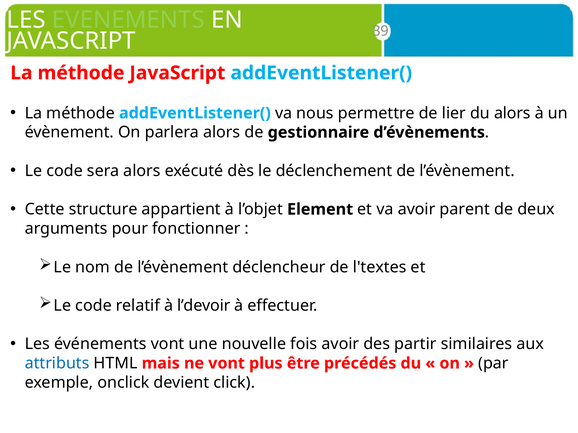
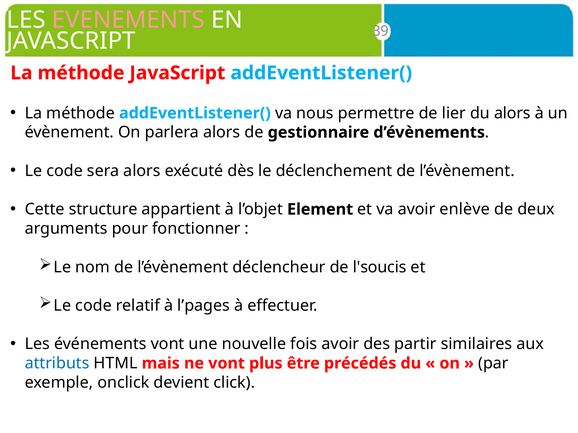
EVENEMENTS colour: light green -> pink (128, 20)
parent: parent -> enlève (465, 210)
l'textes: l'textes -> l'soucis (380, 267)
l’devoir: l’devoir -> l’pages (204, 306)
